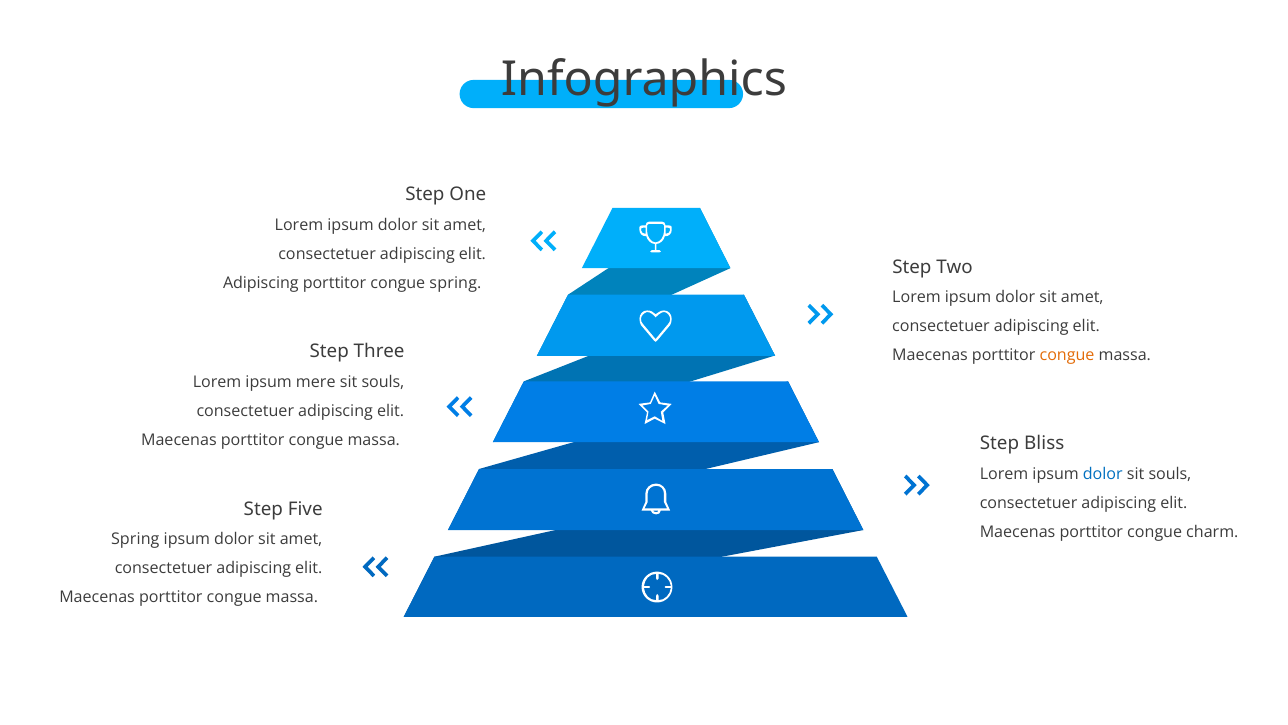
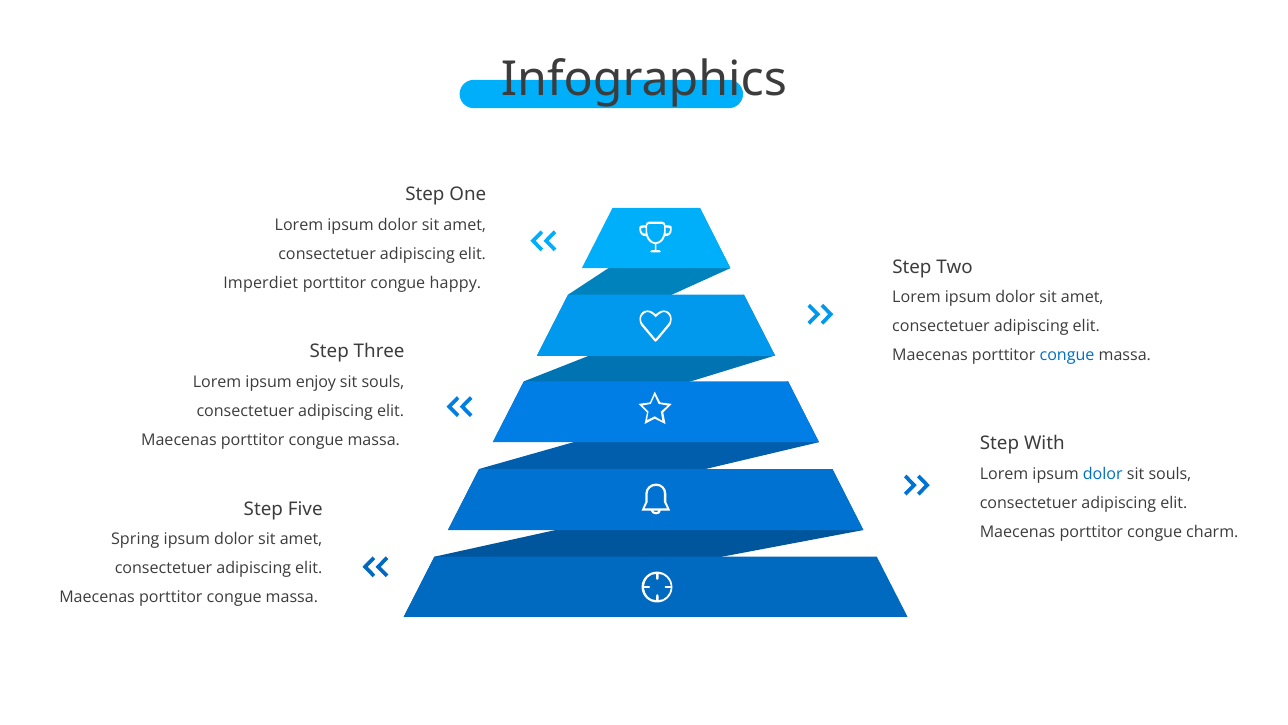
Adipiscing: Adipiscing -> Imperdiet (261, 283)
congue spring: spring -> happy (455, 283)
congue colour: orange -> blue (1067, 355)
mere: mere -> enjoy (316, 382)
Bliss: Bliss -> With (1044, 443)
